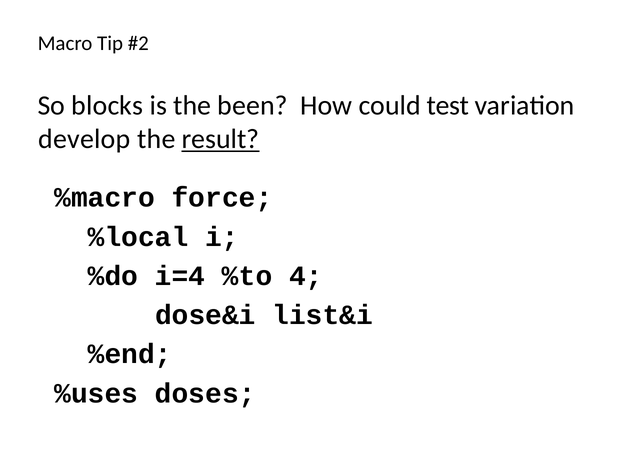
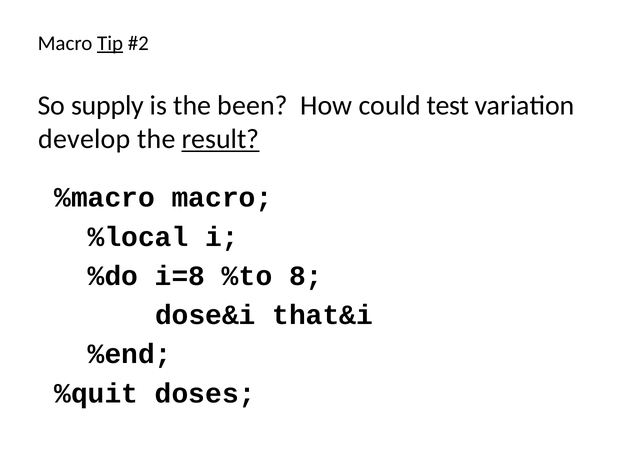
Tip underline: none -> present (110, 43)
blocks: blocks -> supply (108, 106)
%macro force: force -> macro (222, 198)
i=4: i=4 -> i=8 (180, 276)
4: 4 -> 8 (306, 276)
list&i: list&i -> that&i (323, 315)
%uses: %uses -> %quit (96, 393)
